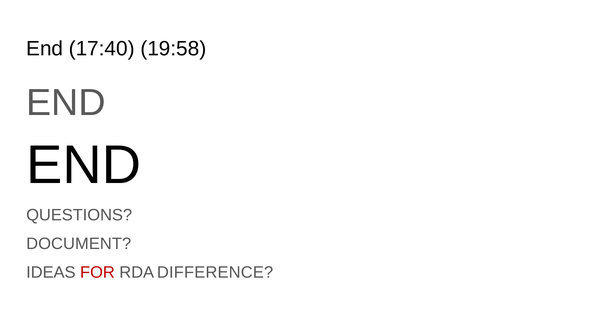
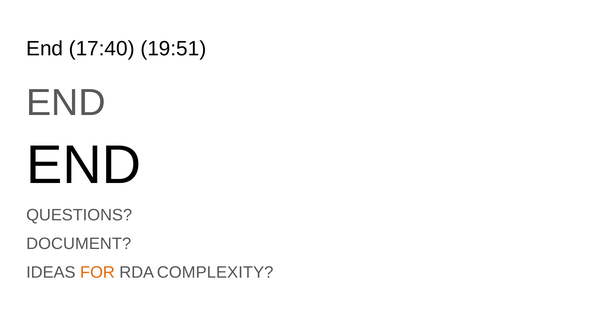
19:58: 19:58 -> 19:51 (173, 49)
FOR colour: red -> orange (97, 272)
DIFFERENCE: DIFFERENCE -> COMPLEXITY (215, 272)
